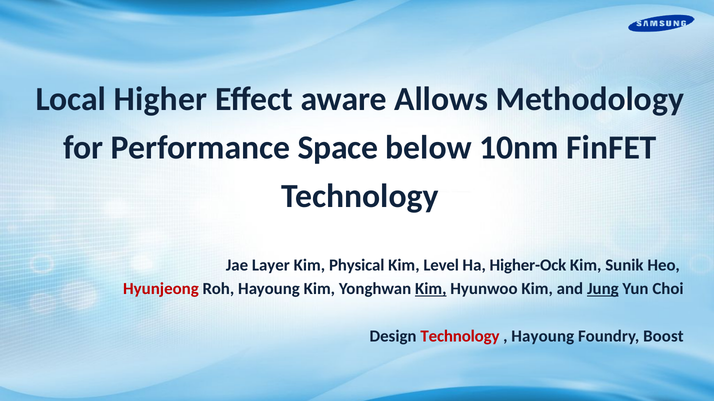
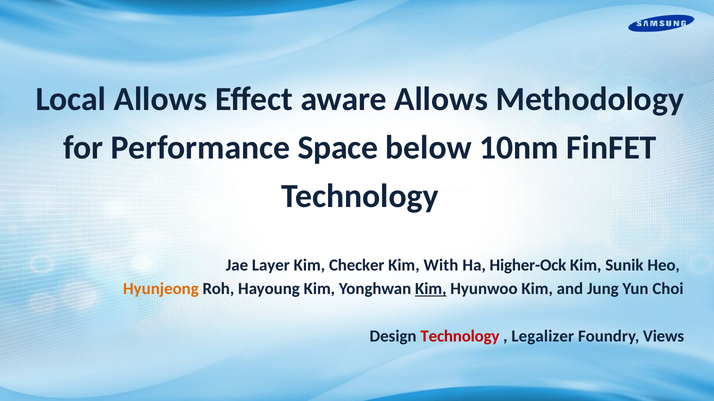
Local Higher: Higher -> Allows (161, 100)
Physical: Physical -> Checker (357, 266)
Level: Level -> With (441, 266)
Hyunjeong colour: red -> orange (161, 289)
Jung underline: present -> none (603, 289)
Hayoung: Hayoung -> Legalizer (543, 337)
Boost: Boost -> Views (664, 337)
